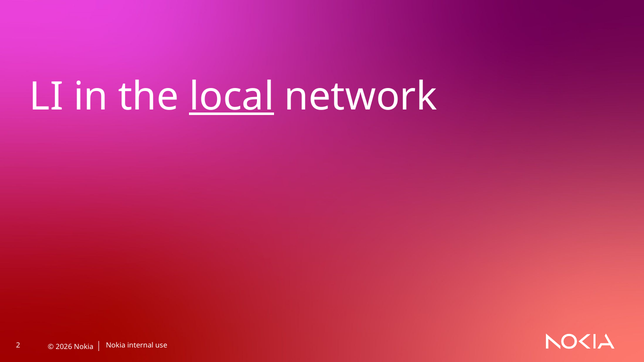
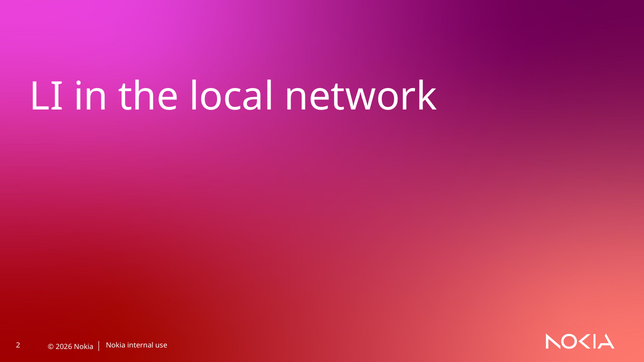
local underline: present -> none (232, 97)
